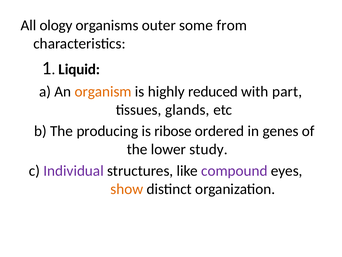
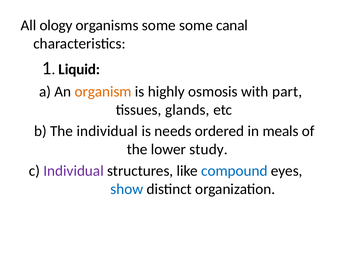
organisms outer: outer -> some (159, 25)
from: from -> canal (232, 25)
reduced: reduced -> osmosis (213, 91)
The producing: producing -> individual (107, 131)
ribose: ribose -> needs (173, 131)
genes: genes -> meals (281, 131)
compound colour: purple -> blue (234, 170)
show colour: orange -> blue (127, 189)
